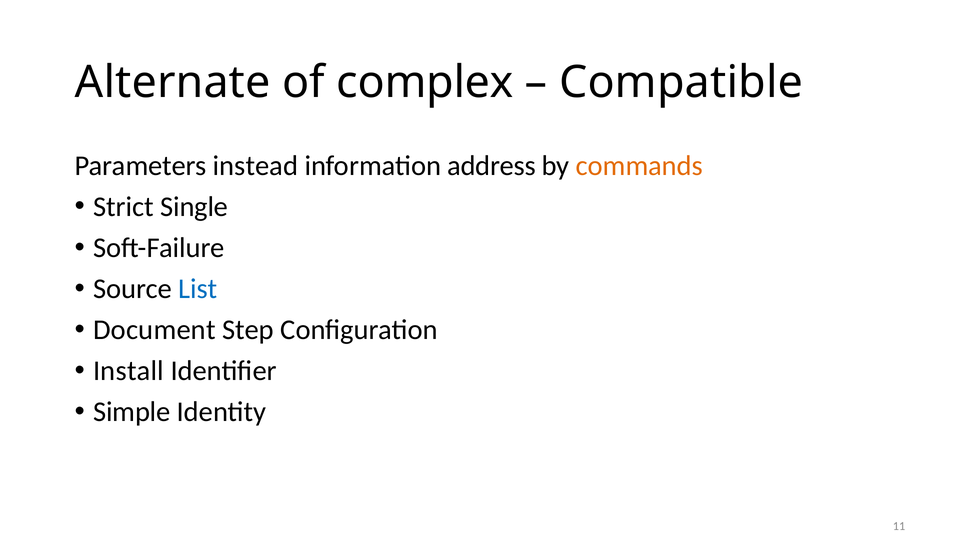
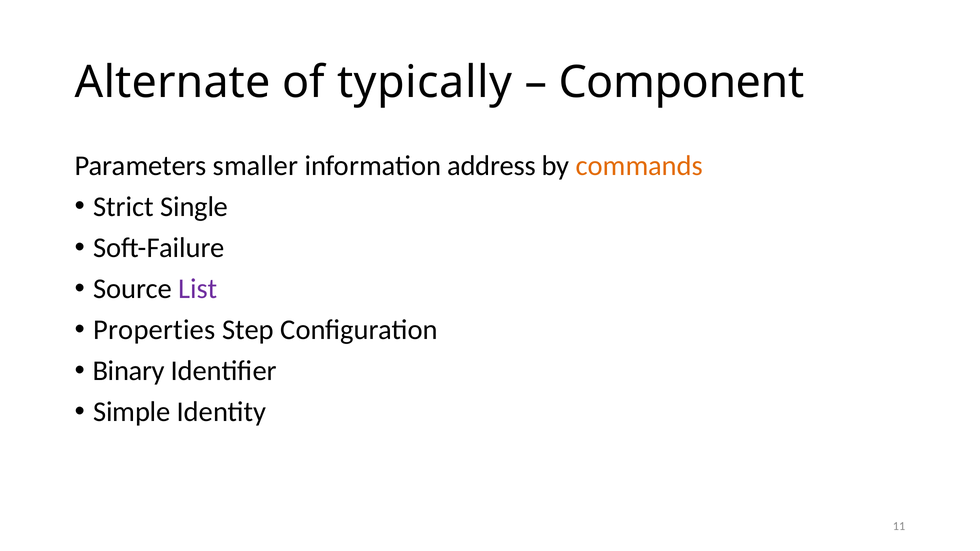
complex: complex -> typically (425, 82)
Compatible: Compatible -> Component (681, 82)
instead: instead -> smaller (255, 166)
List colour: blue -> purple (198, 289)
Document: Document -> Properties (154, 330)
Install: Install -> Binary (129, 371)
